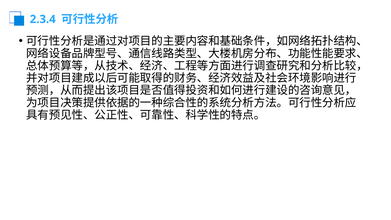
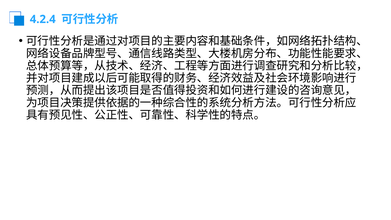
2.3.4: 2.3.4 -> 4.2.4 (43, 19)
